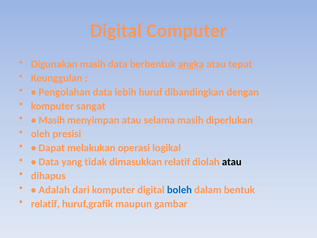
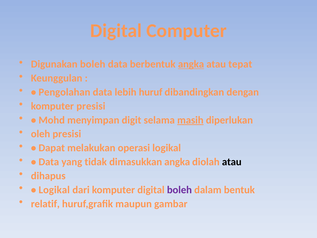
Digunakan masih: masih -> boleh (93, 64)
komputer sangat: sangat -> presisi (91, 106)
Masih: Masih -> Mohd (52, 120)
menyimpan atau: atau -> digit (132, 120)
masih underline: none -> present (190, 120)
dimasukkan relatif: relatif -> angka (177, 162)
Adalah: Adalah -> Logikal (54, 190)
boleh colour: blue -> purple (179, 190)
